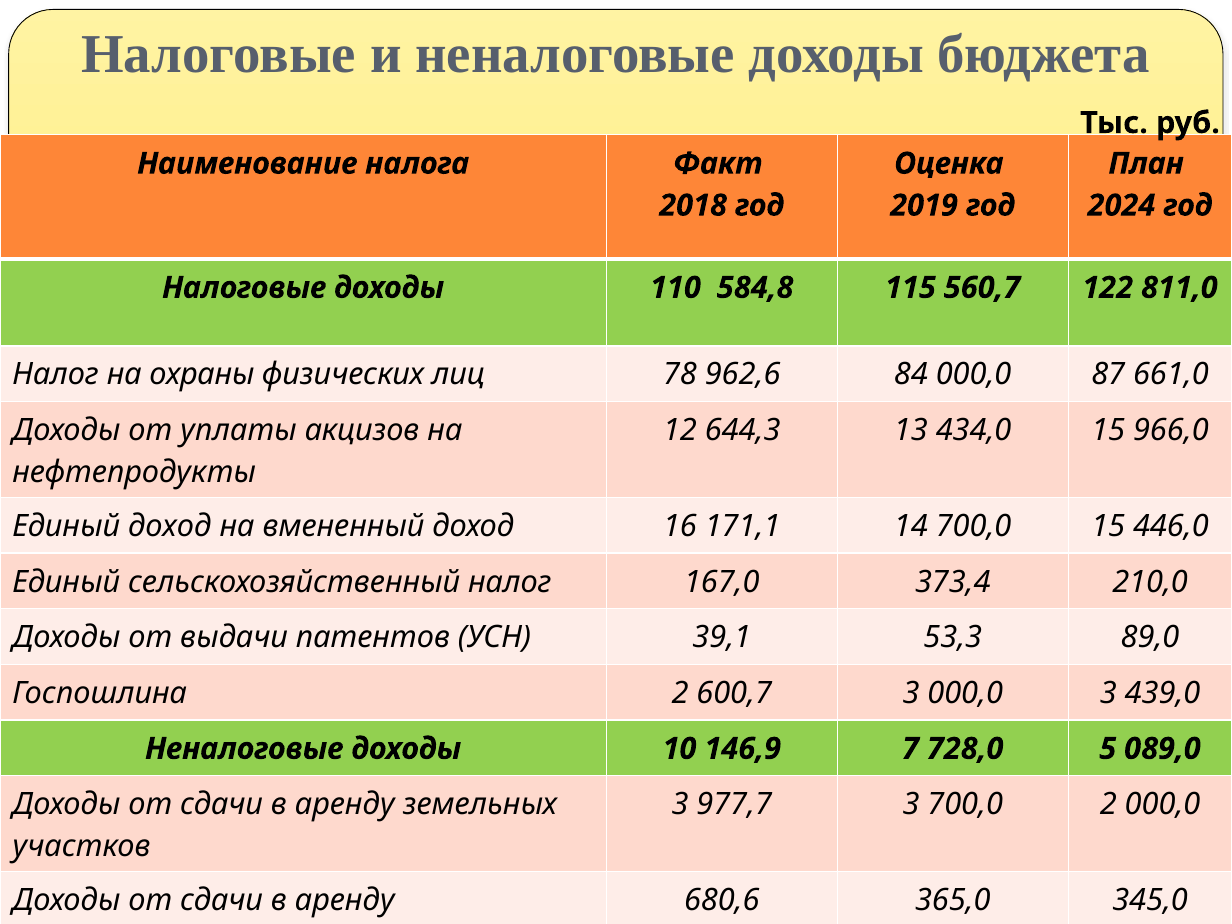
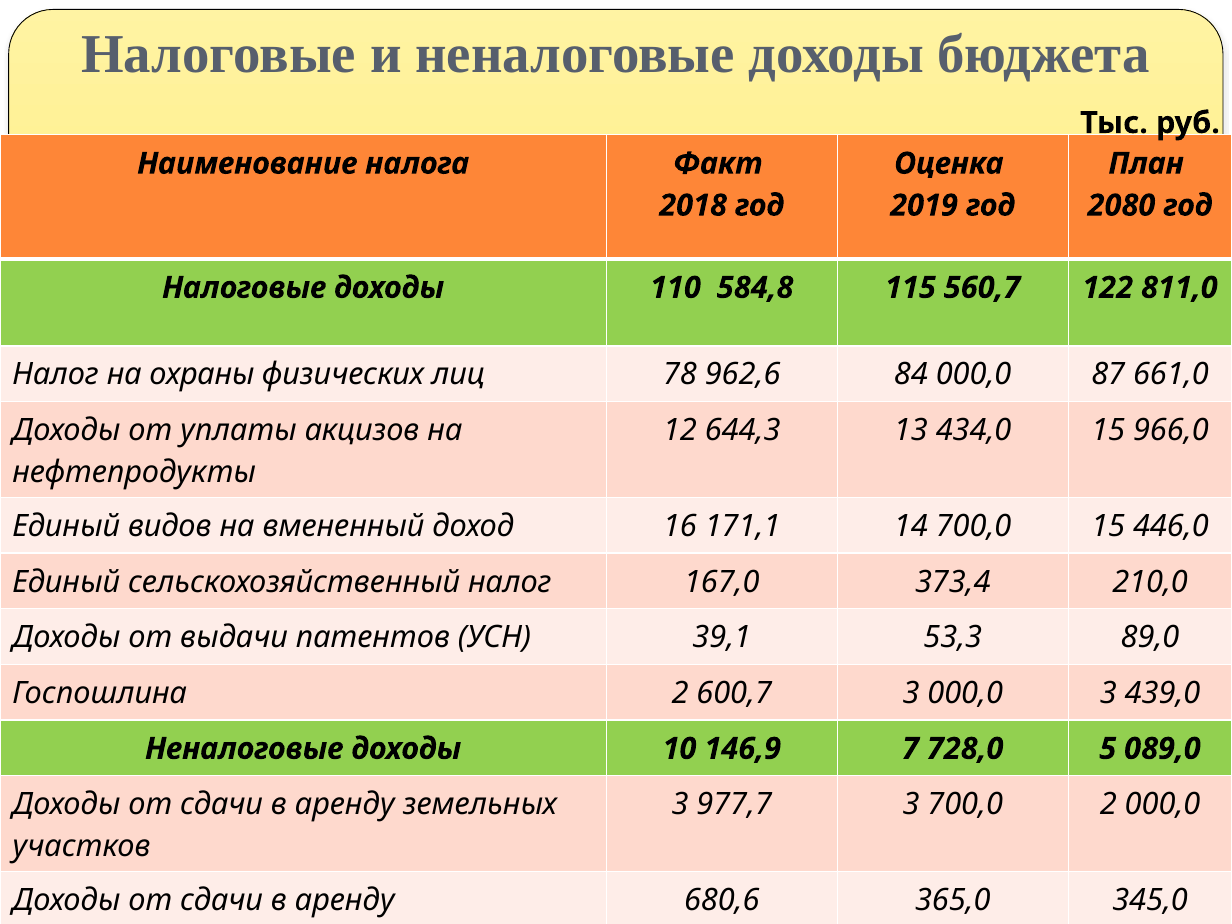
2024: 2024 -> 2080 (1121, 205)
Единый доход: доход -> видов (170, 526)
